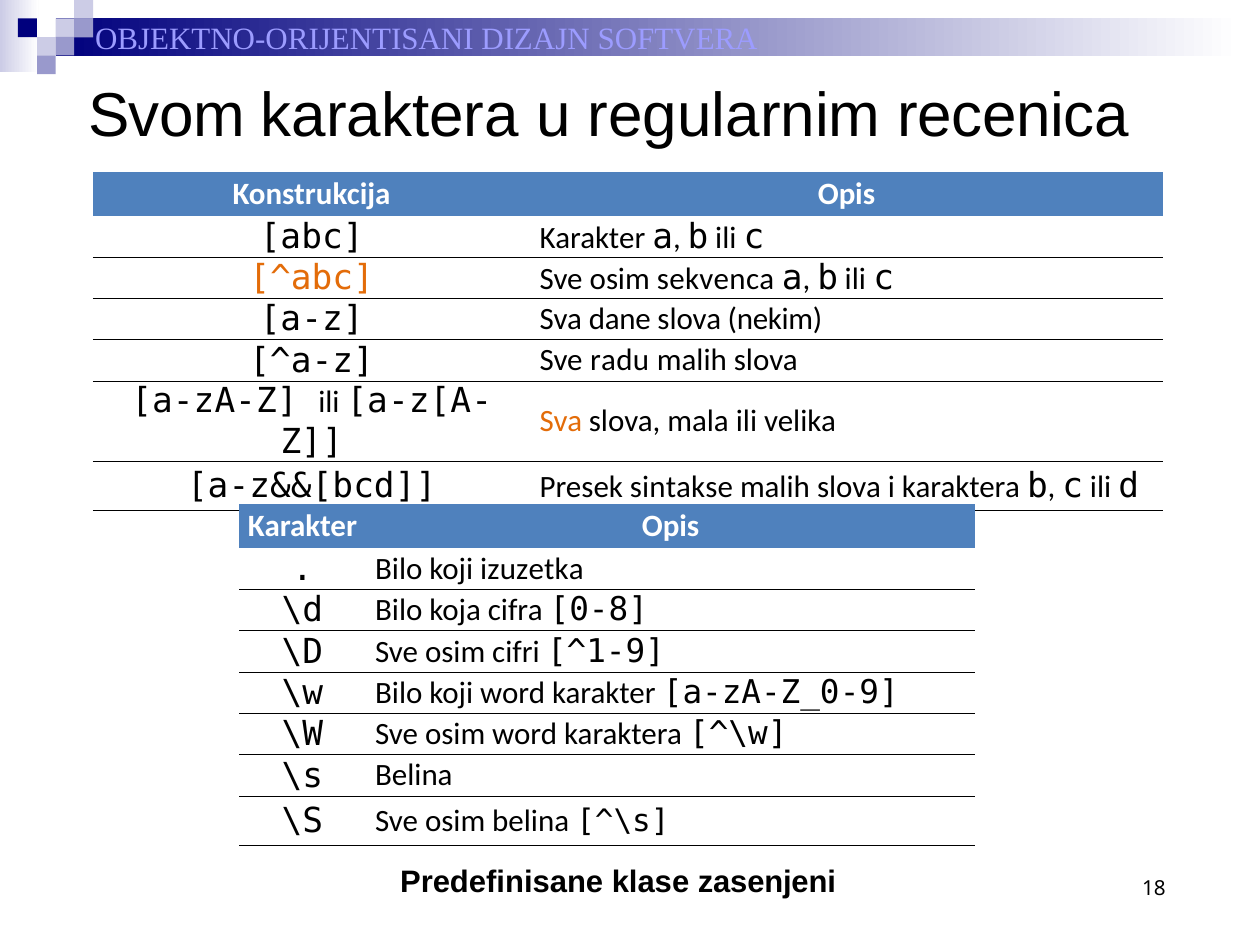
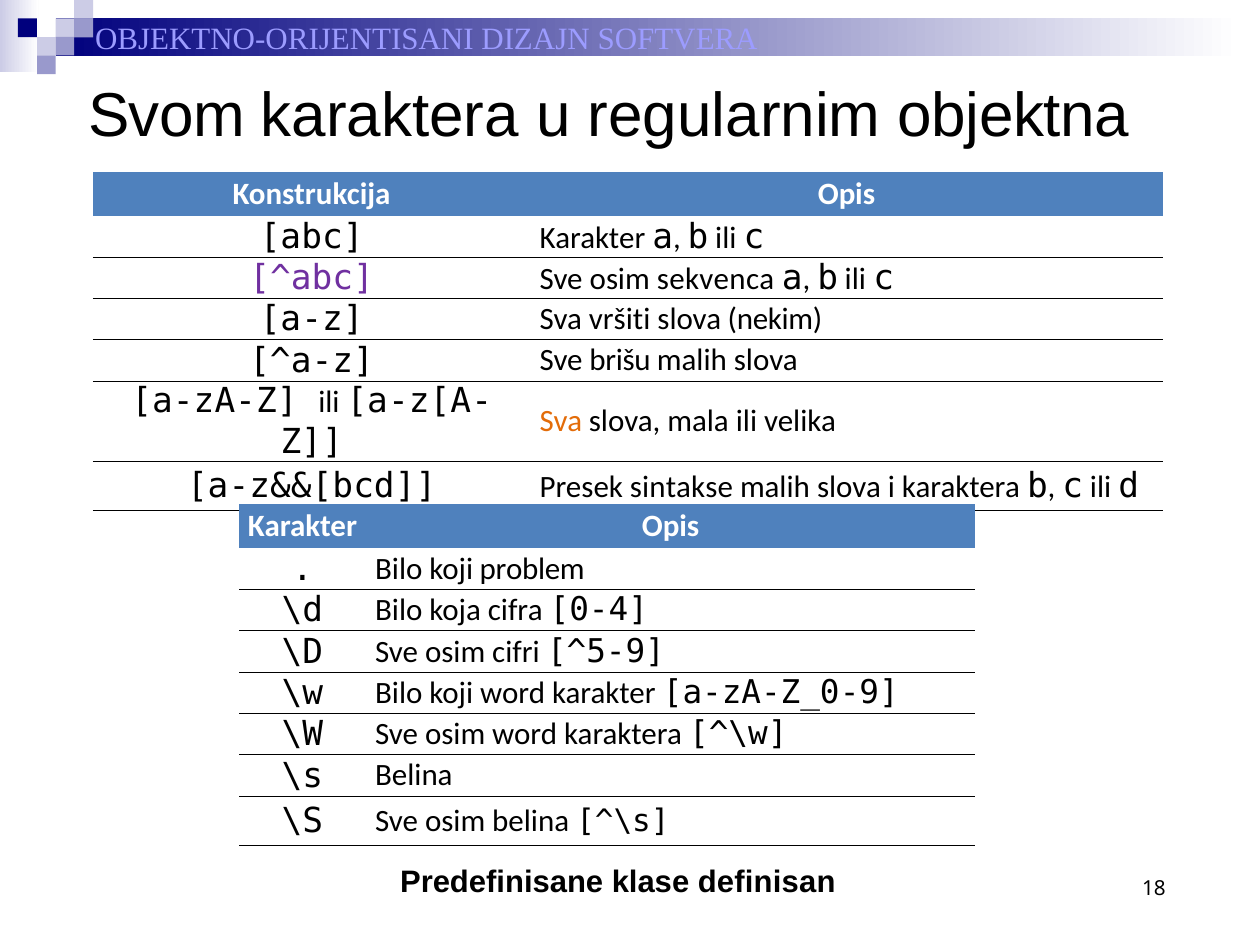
recenica: recenica -> objektna (1013, 116)
^abc colour: orange -> purple (312, 278)
dane: dane -> vršiti (620, 319)
radu: radu -> brišu (620, 361)
izuzetka: izuzetka -> problem (532, 569)
0-8: 0-8 -> 0-4 (599, 610)
^1-9: ^1-9 -> ^5-9 (606, 651)
zasenjeni: zasenjeni -> definisan (767, 882)
